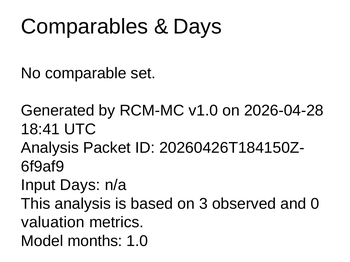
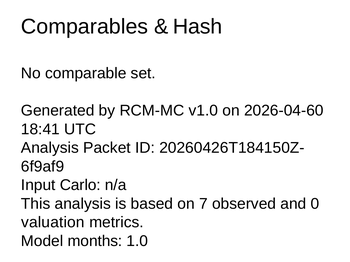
Days: Days -> Hash (198, 27)
2026-04-28: 2026-04-28 -> 2026-04-60 (284, 111)
Input Days: Days -> Carlo (80, 185)
3: 3 -> 7 (203, 204)
